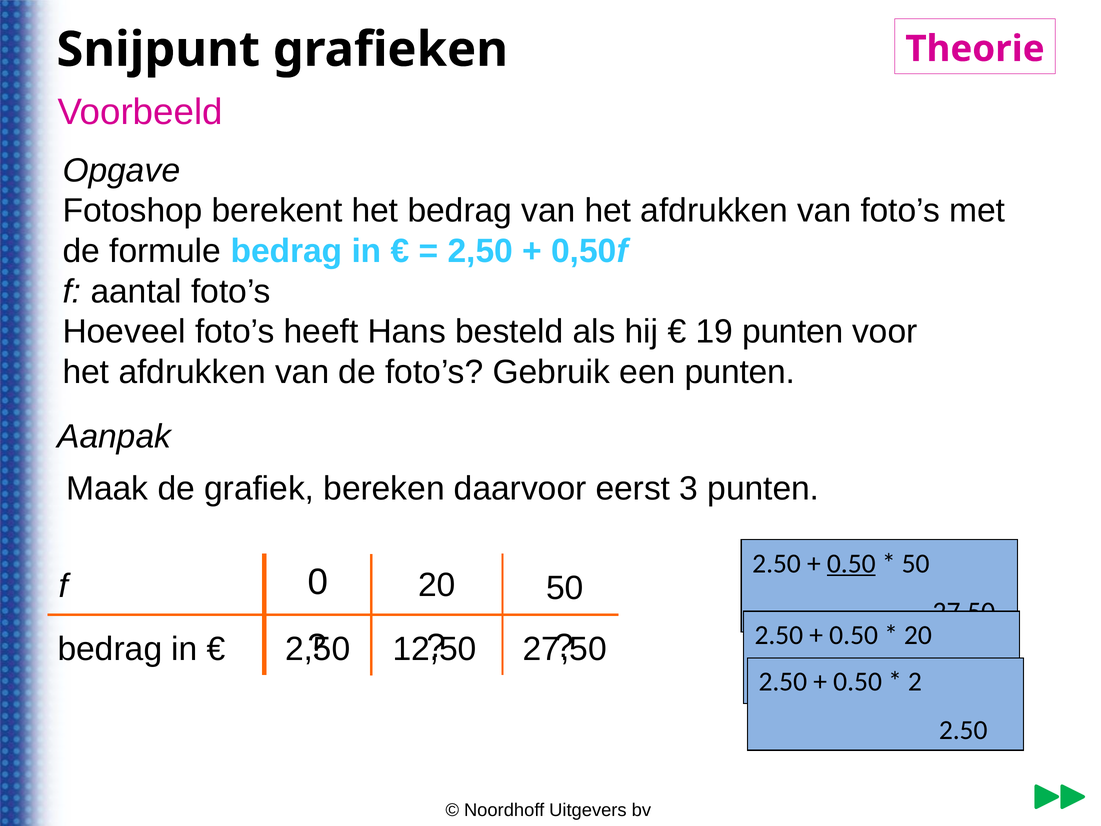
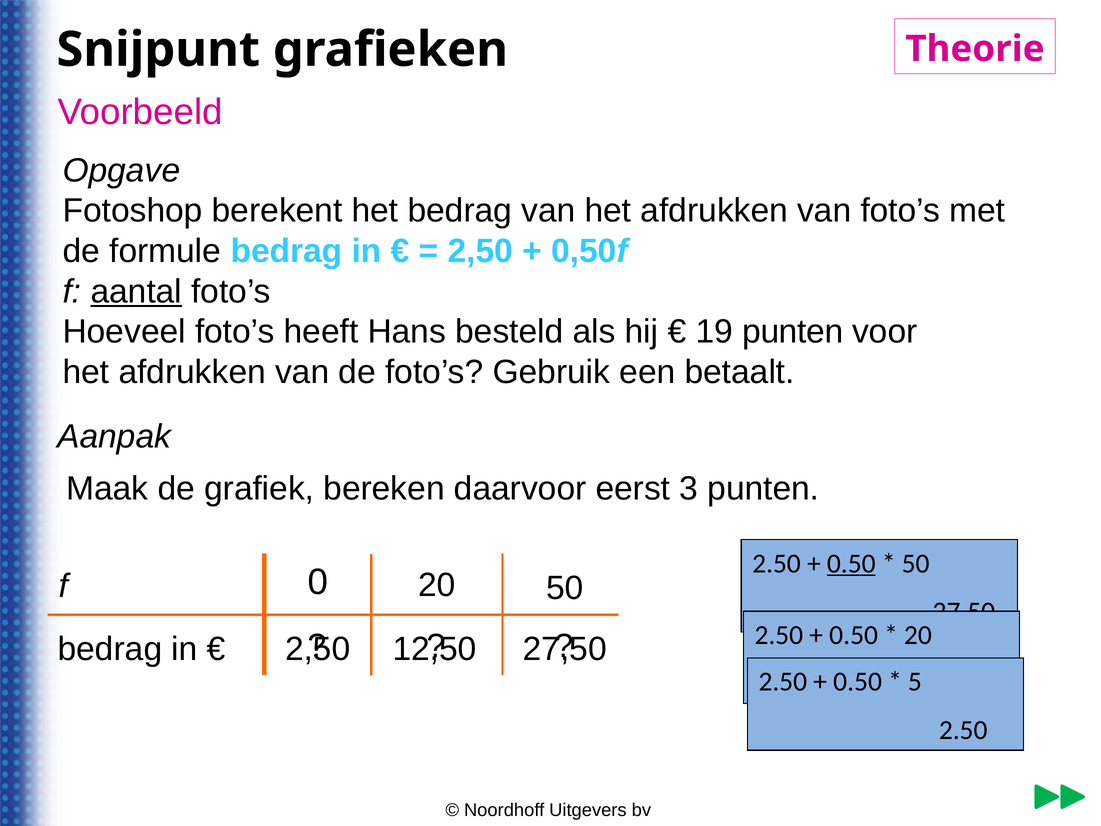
aantal underline: none -> present (136, 291)
een punten: punten -> betaalt (740, 372)
2: 2 -> 5 (915, 682)
